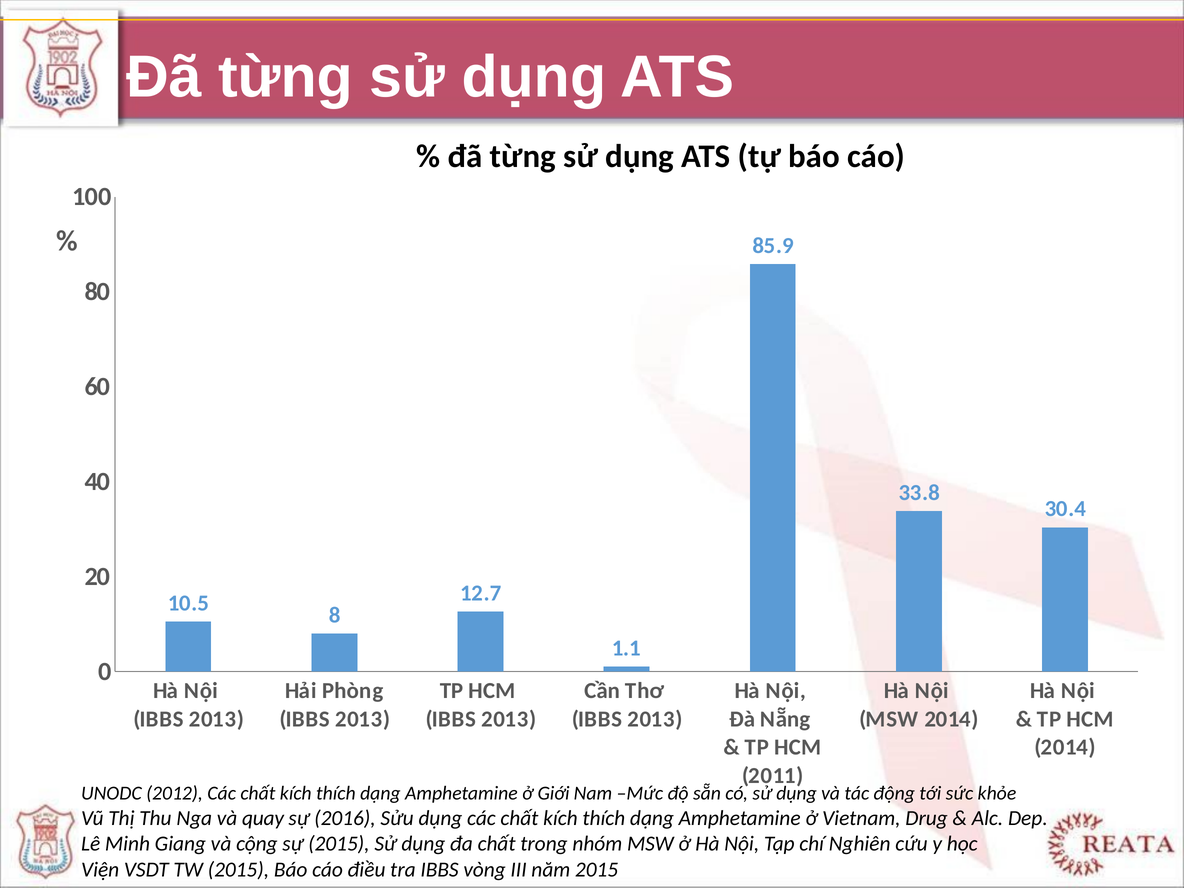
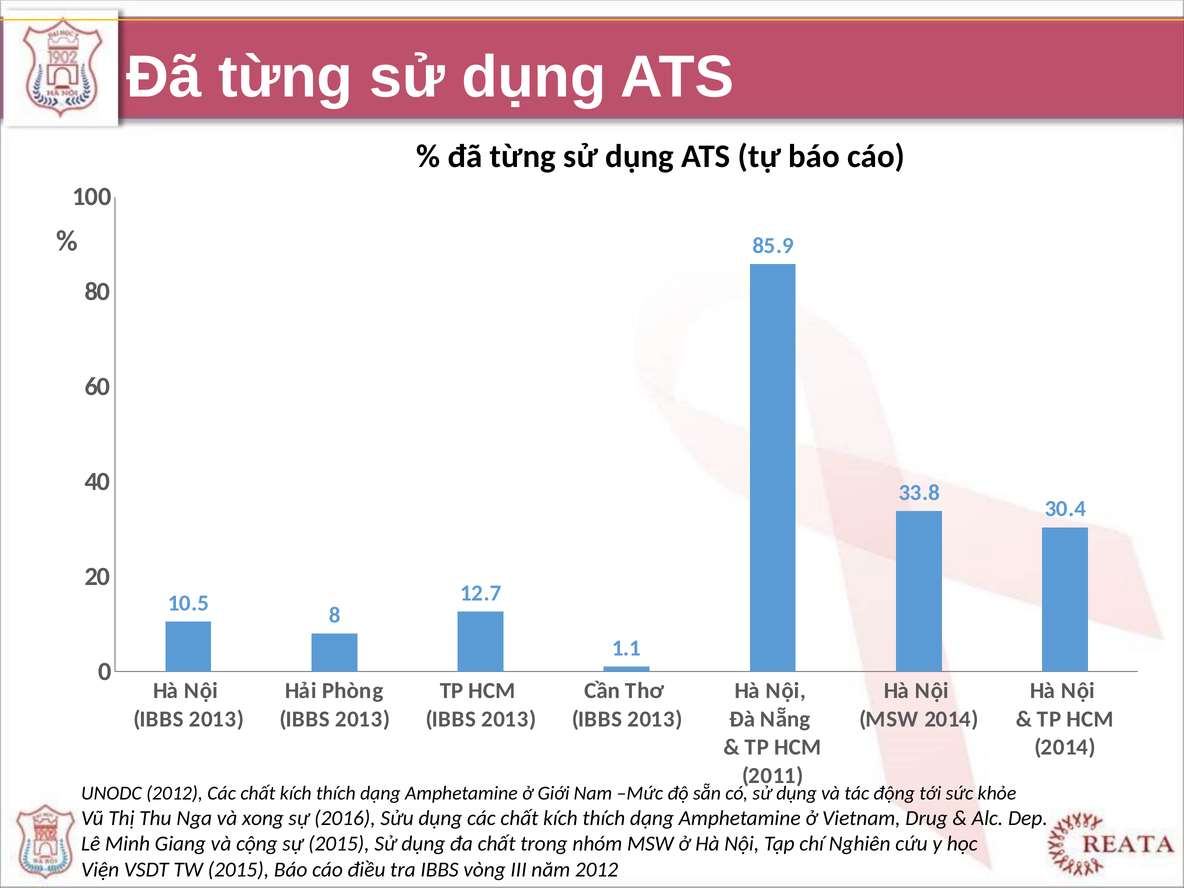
quay: quay -> xong (263, 818)
năm 2015: 2015 -> 2012 (597, 870)
